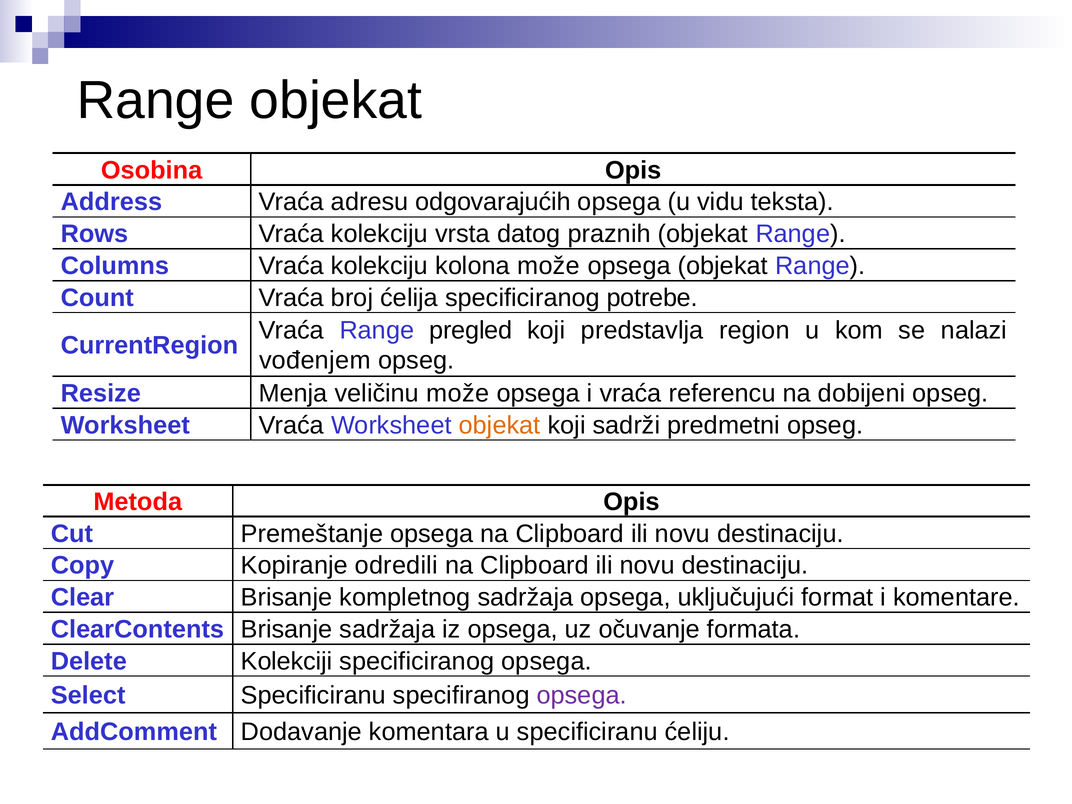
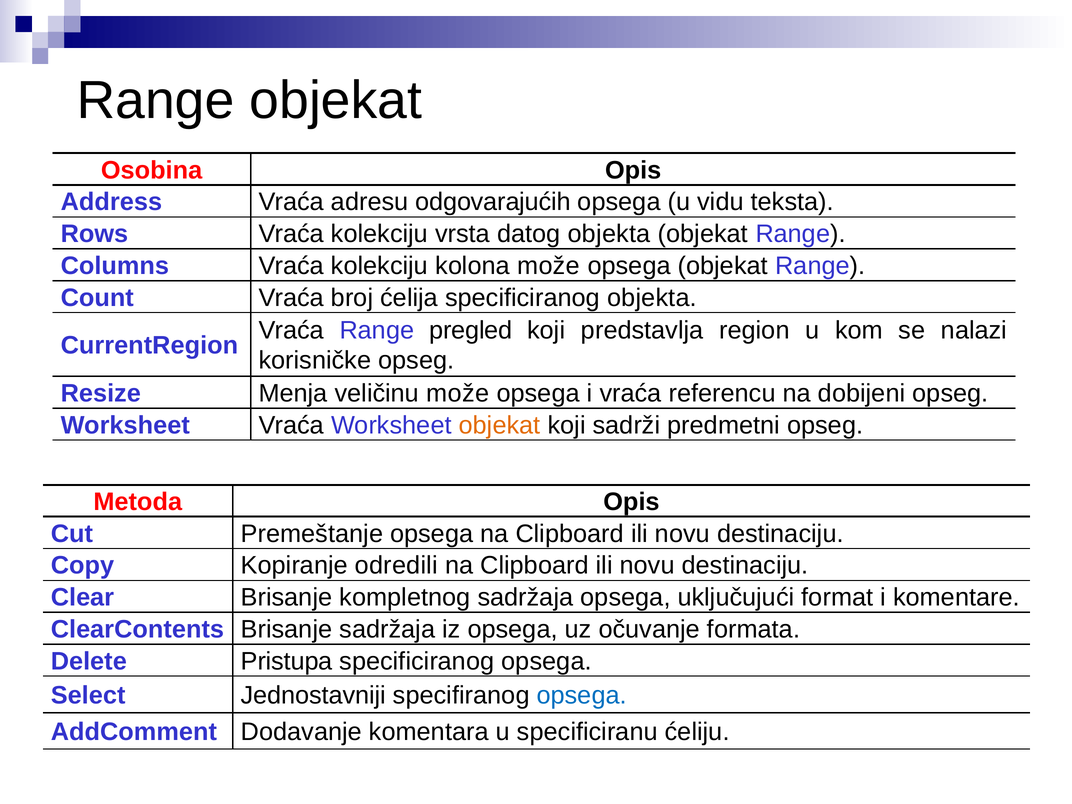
datog praznih: praznih -> objekta (609, 234)
specificiranog potrebe: potrebe -> objekta (652, 298)
vođenjem: vođenjem -> korisničke (315, 360)
Kolekciji: Kolekciji -> Pristupa (287, 661)
Select Specificiranu: Specificiranu -> Jednostavniji (313, 696)
opsega colour: purple -> blue (582, 696)
